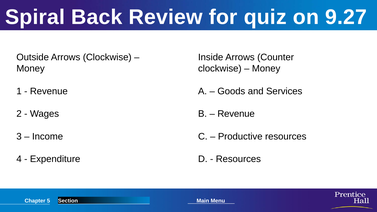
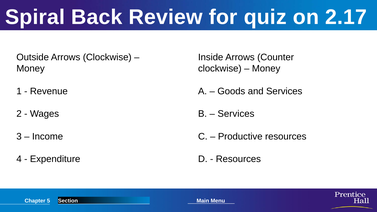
9.27: 9.27 -> 2.17 (346, 17)
Revenue: Revenue -> Services (236, 114)
